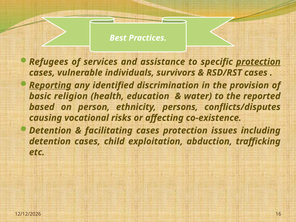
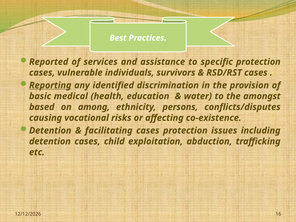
Refugees: Refugees -> Reported (49, 62)
protection underline: present -> none (258, 62)
religion: religion -> medical (71, 96)
reported: reported -> amongst (262, 96)
person: person -> among (94, 107)
